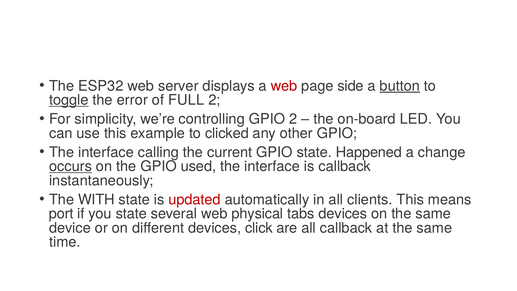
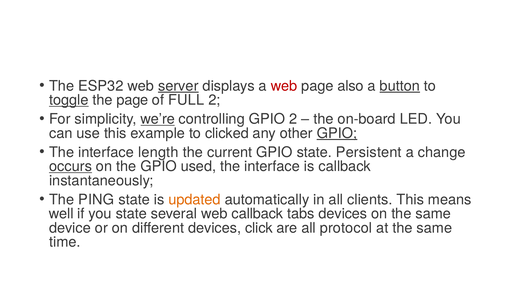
server underline: none -> present (178, 86)
side: side -> also (351, 86)
the error: error -> page (132, 100)
we’re underline: none -> present (158, 119)
GPIO underline: none -> present (337, 133)
calling: calling -> length (158, 152)
Happened: Happened -> Persistent (369, 152)
WITH: WITH -> PING (96, 199)
updated colour: red -> orange (195, 199)
port: port -> well (61, 214)
web physical: physical -> callback (257, 214)
all callback: callback -> protocol (346, 228)
